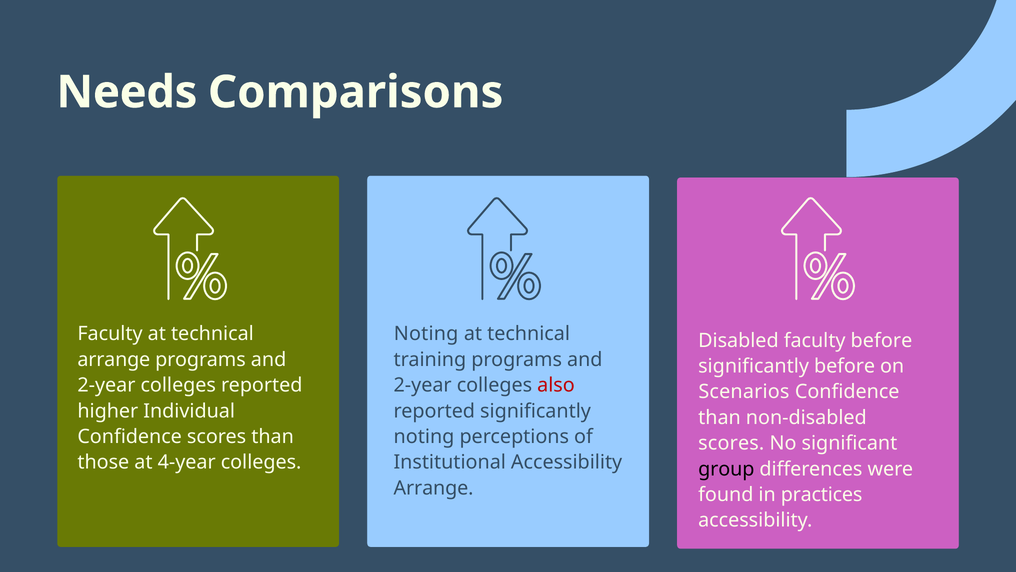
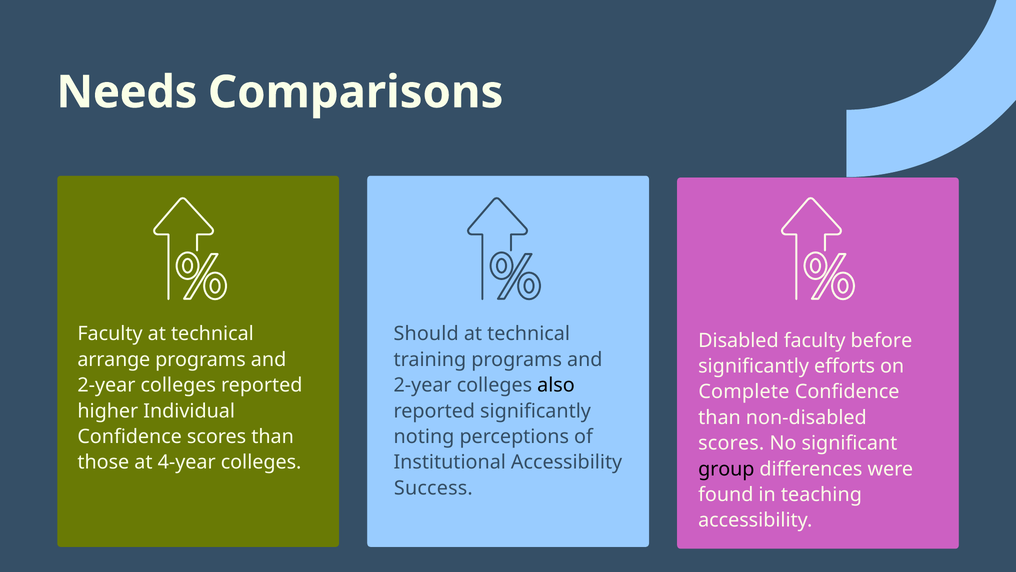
Noting: Noting -> Should (426, 334)
significantly before: before -> efforts (845, 366)
also colour: red -> black (556, 385)
Scenarios: Scenarios -> Complete (744, 392)
Arrange: Arrange -> Success (433, 488)
practices: practices -> teaching (821, 494)
